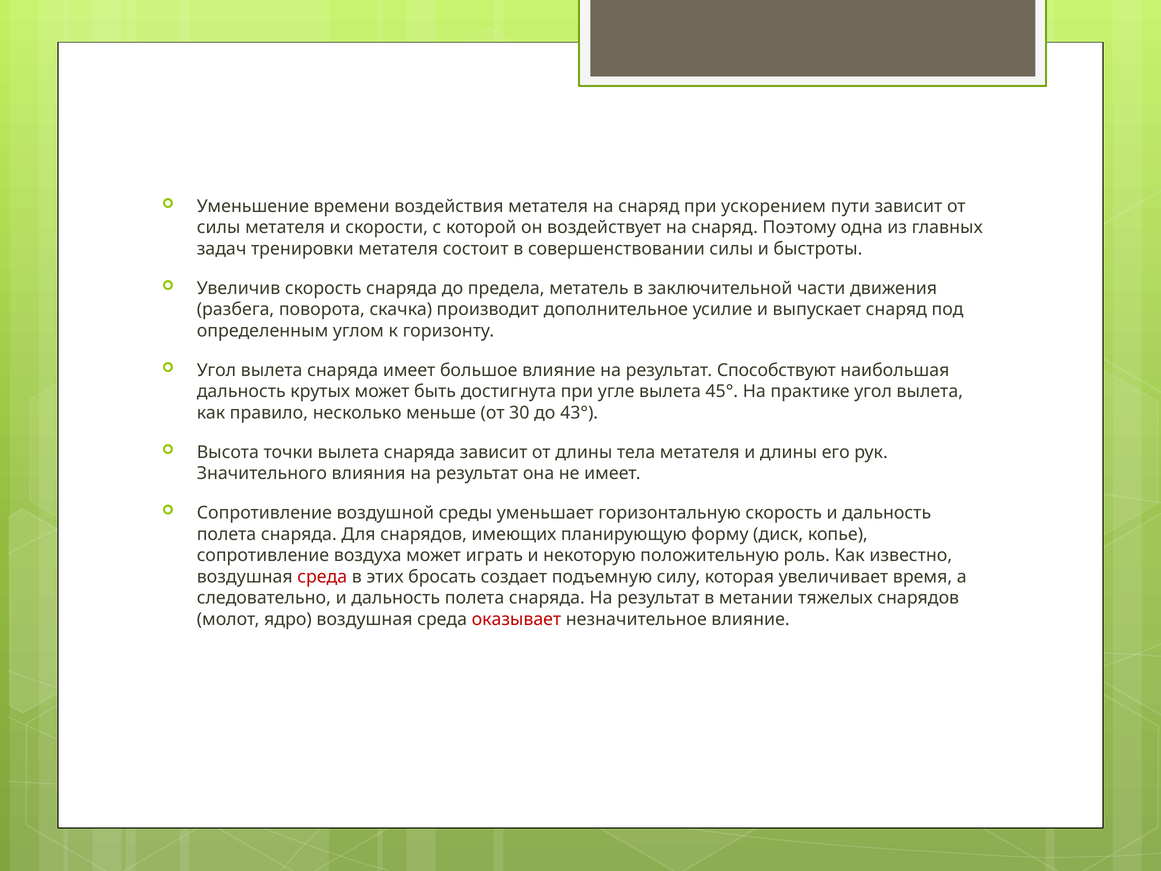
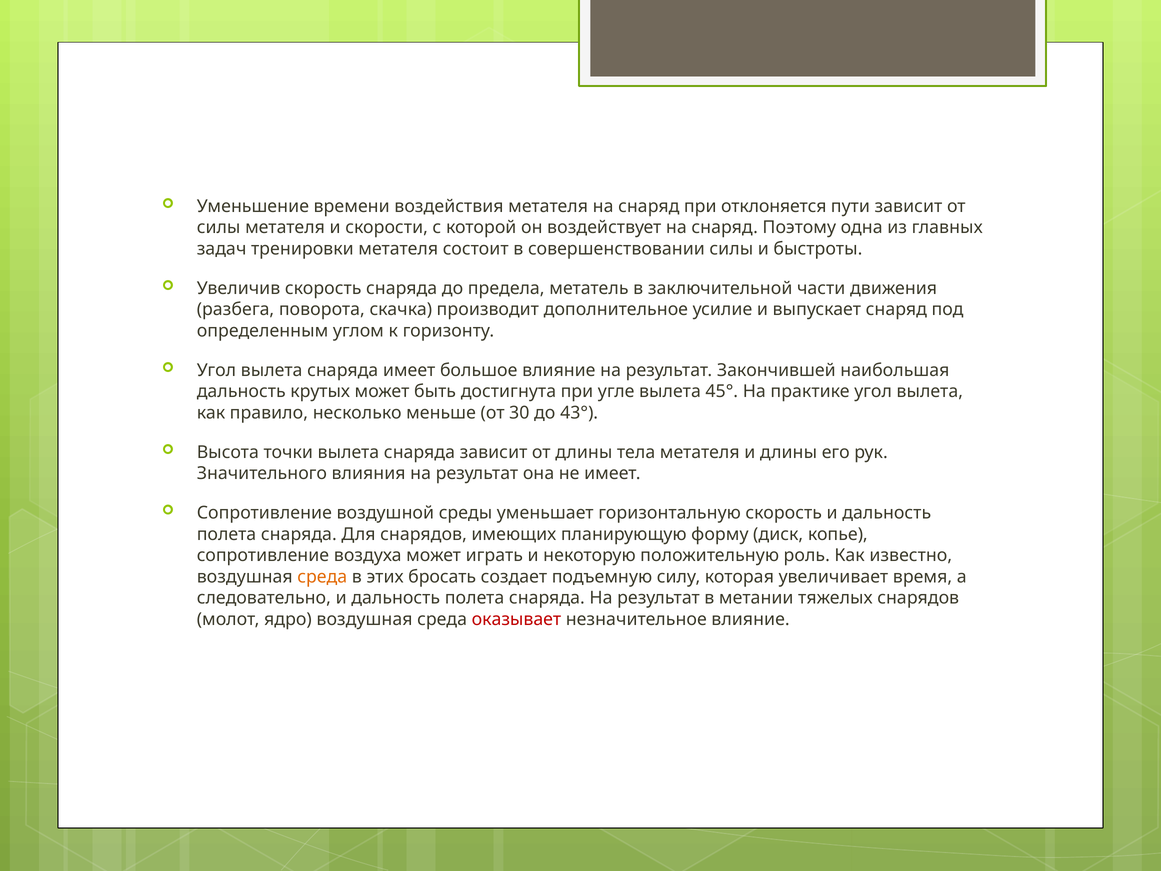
ускорением: ускорением -> отклоняется (774, 206)
Способствуют: Способствуют -> Закончившей (776, 370)
среда colour: red -> orange (322, 577)
